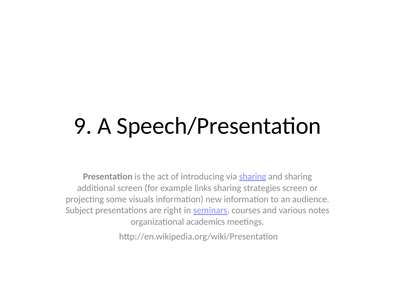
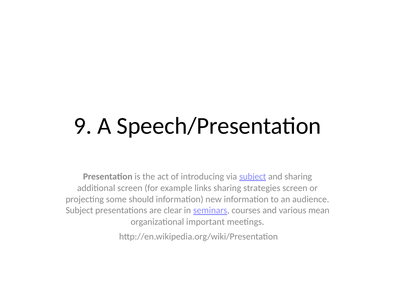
via sharing: sharing -> subject (253, 176)
visuals: visuals -> should (141, 199)
right: right -> clear (173, 210)
notes: notes -> mean (319, 210)
academics: academics -> important (205, 221)
